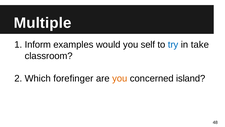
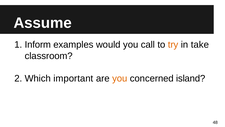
Multiple: Multiple -> Assume (43, 23)
self: self -> call (148, 44)
try colour: blue -> orange (173, 44)
forefinger: forefinger -> important (73, 78)
